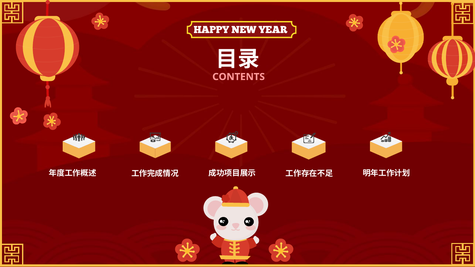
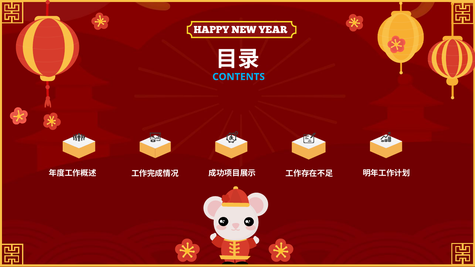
CONTENTS colour: pink -> light blue (239, 77)
